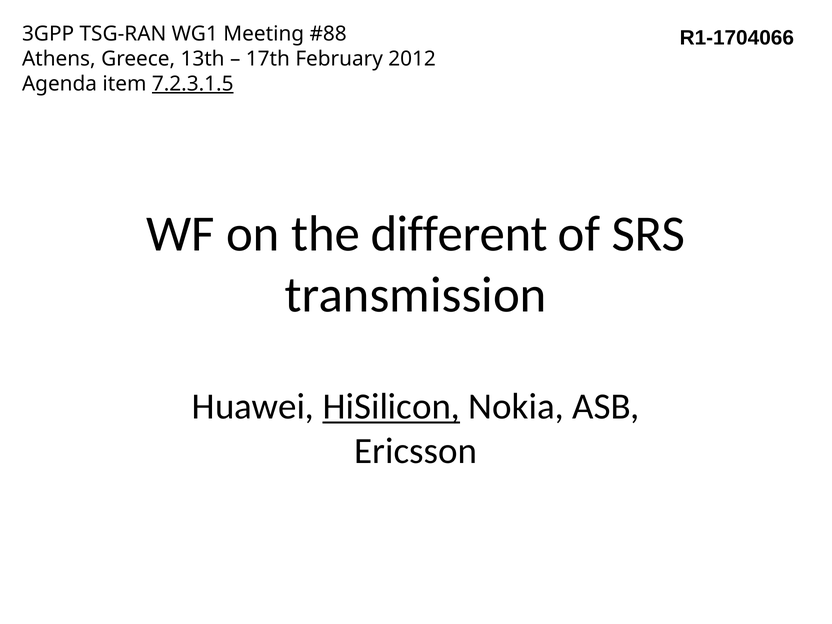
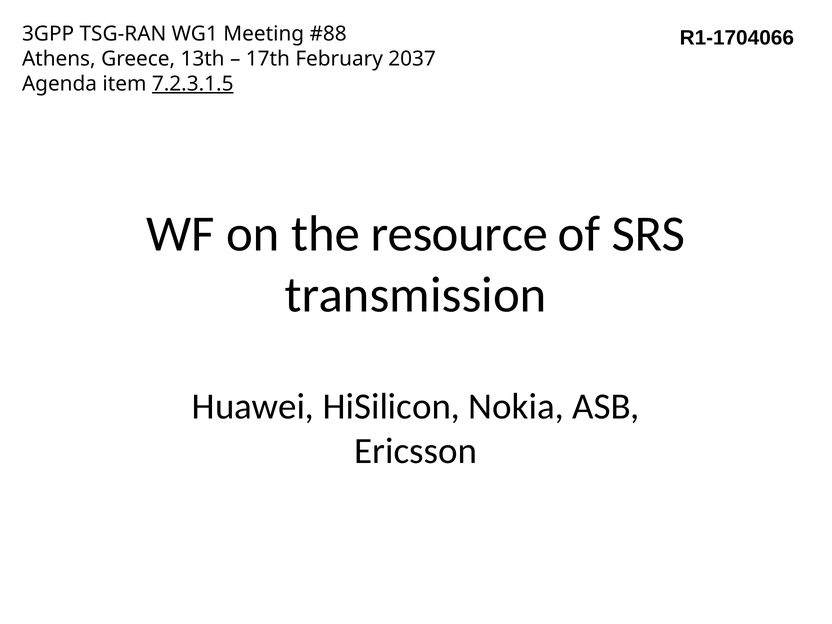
2012: 2012 -> 2037 (412, 59)
different: different -> resource (459, 234)
HiSilicon underline: present -> none (391, 406)
